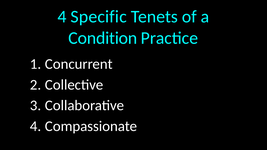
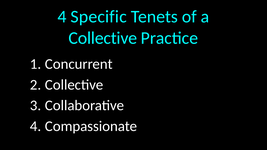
Condition: Condition -> Collective (103, 38)
